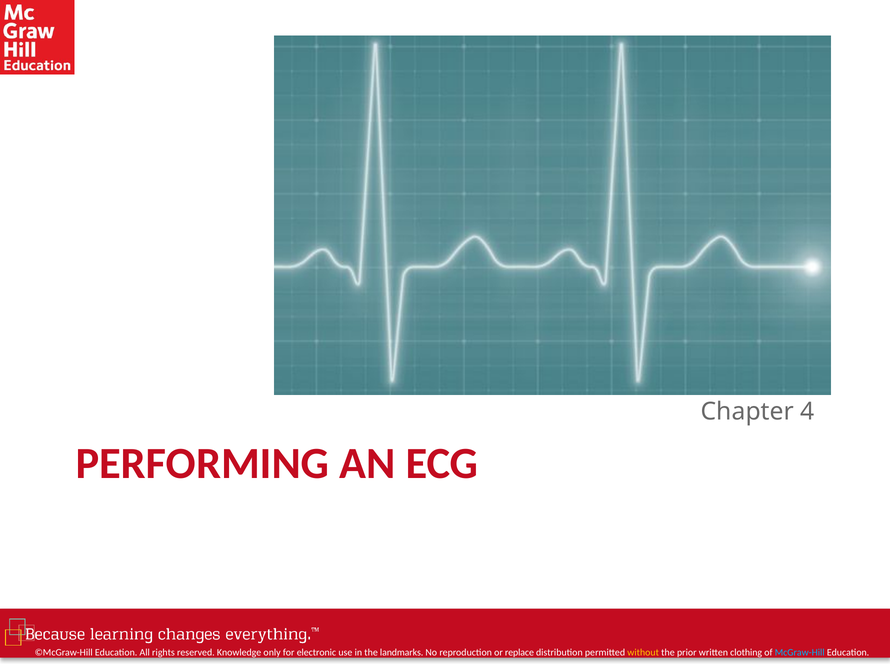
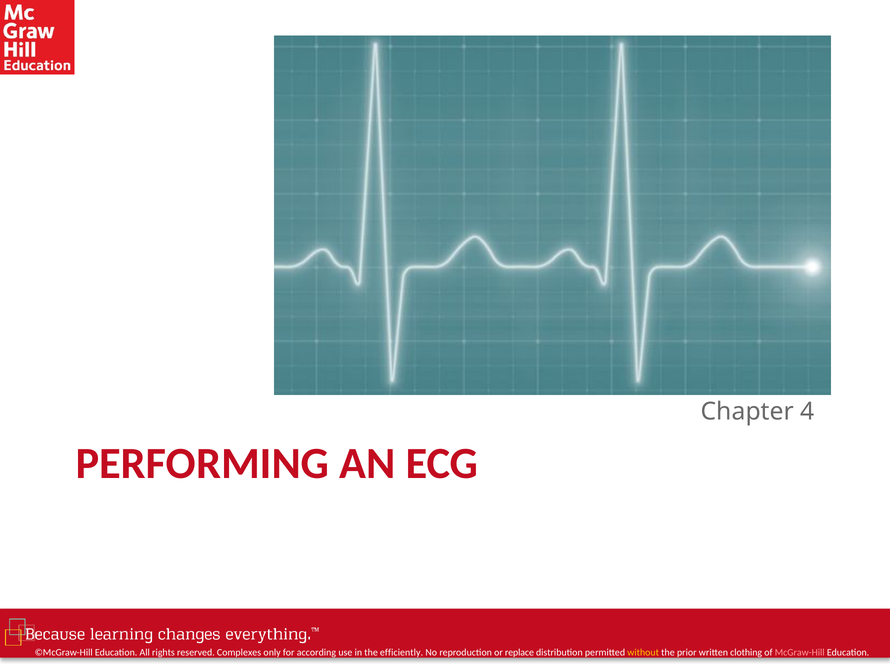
Knowledge: Knowledge -> Complexes (239, 652)
electronic: electronic -> according (316, 652)
landmarks: landmarks -> efficiently (402, 652)
McGraw-Hill colour: light blue -> pink (800, 652)
